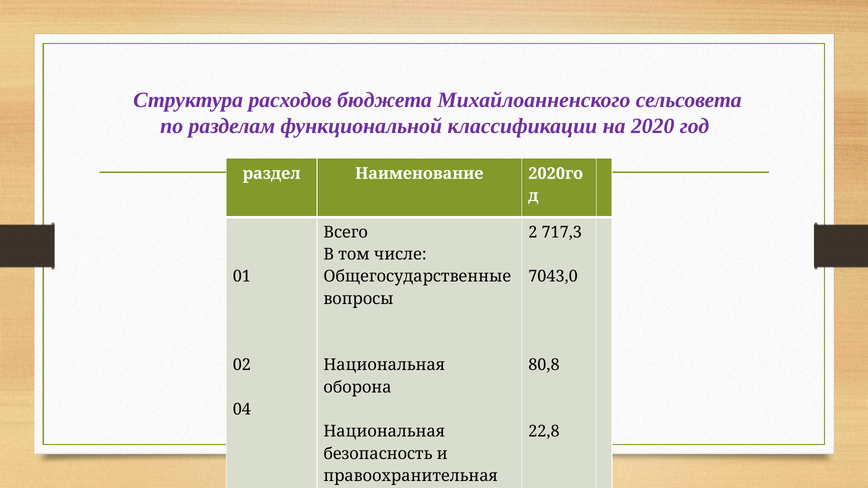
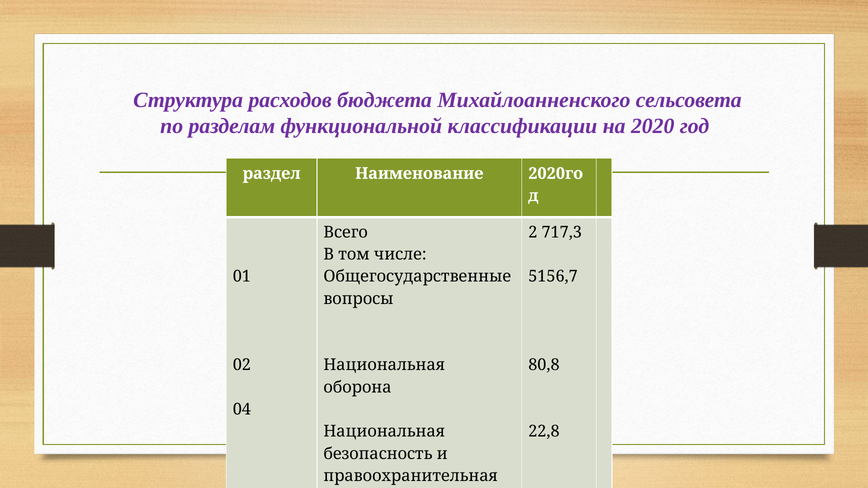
7043,0: 7043,0 -> 5156,7 (553, 277)
